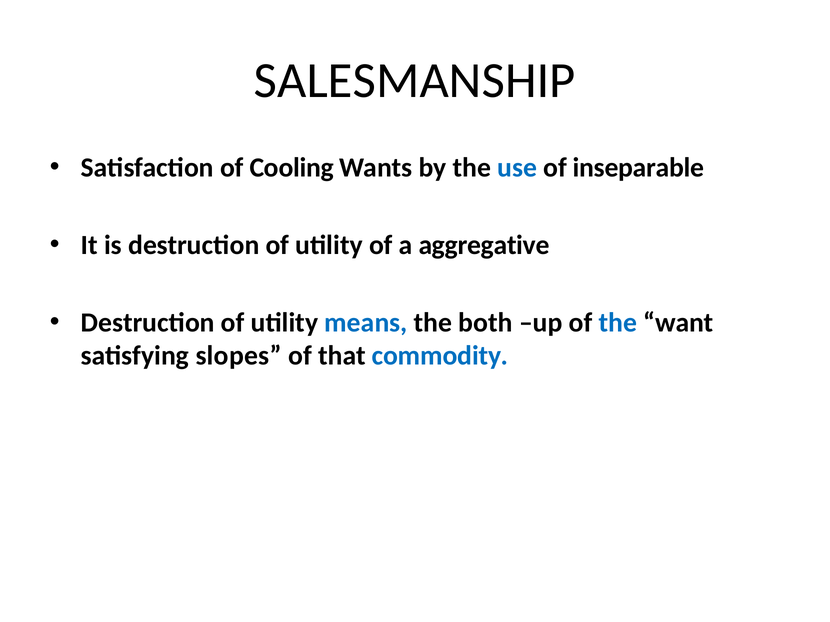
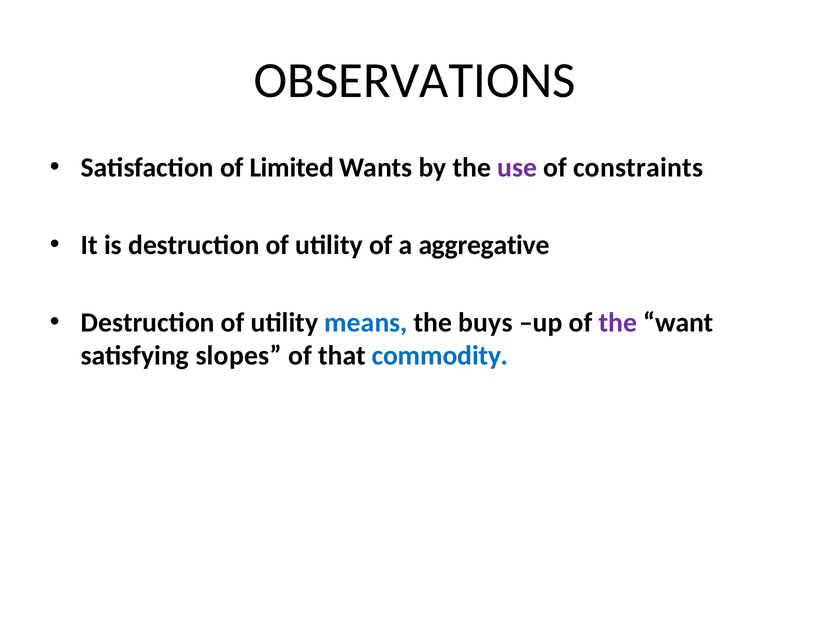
SALESMANSHIP: SALESMANSHIP -> OBSERVATIONS (415, 80)
Cooling: Cooling -> Limited (292, 168)
use colour: blue -> purple (517, 168)
inseparable: inseparable -> constraints (638, 168)
both: both -> buys (486, 323)
the colour: blue -> purple (618, 323)
